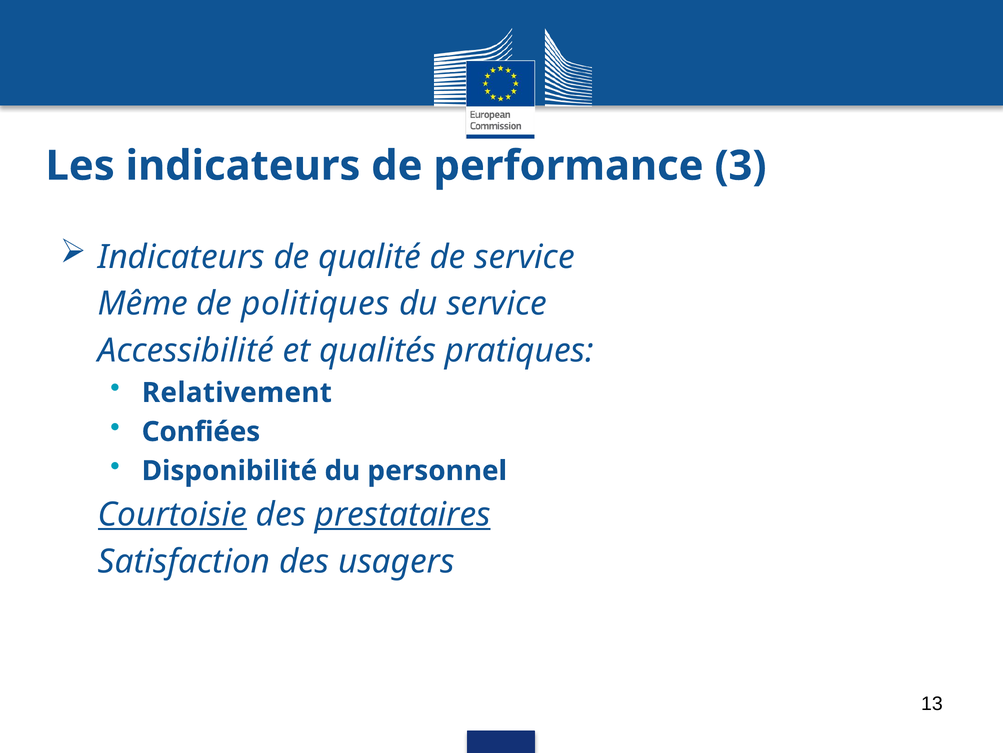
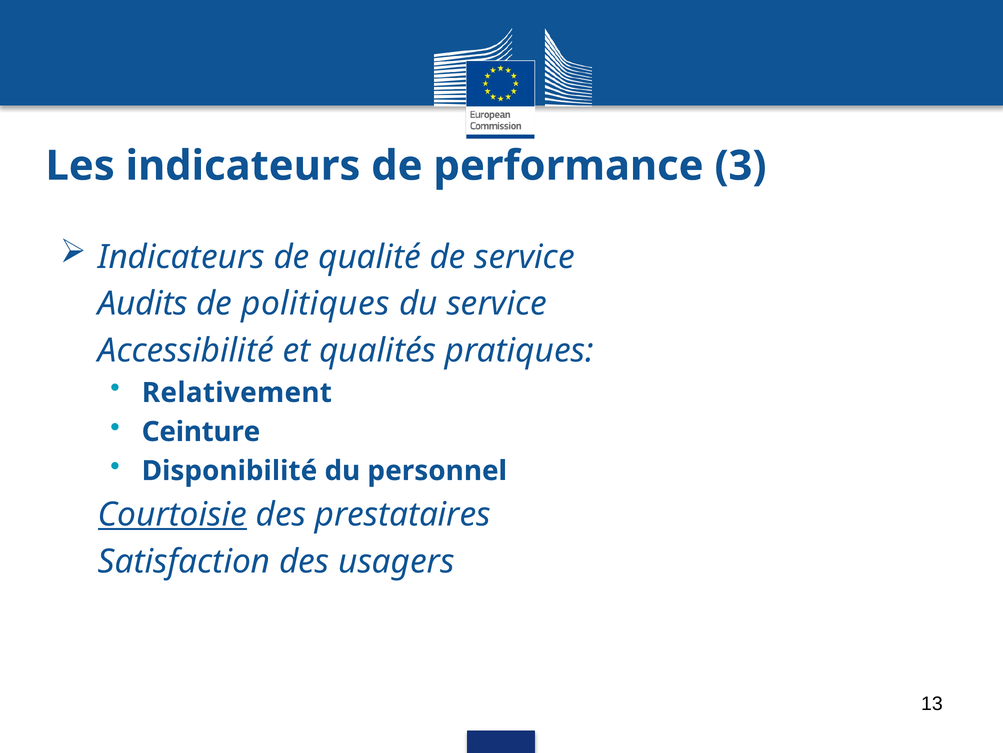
Même: Même -> Audits (143, 304)
Confiées: Confiées -> Ceinture (201, 431)
prestataires underline: present -> none (403, 514)
